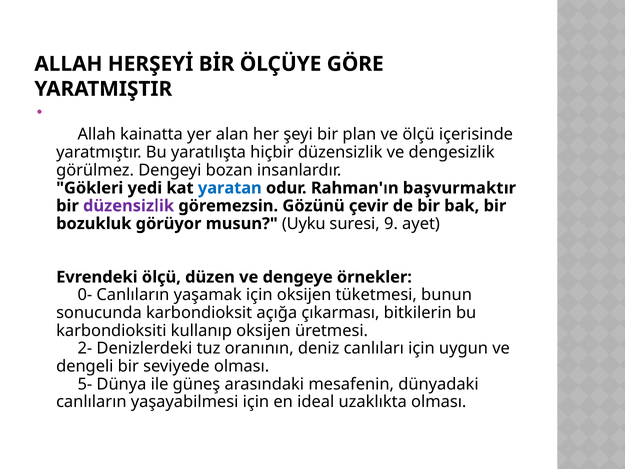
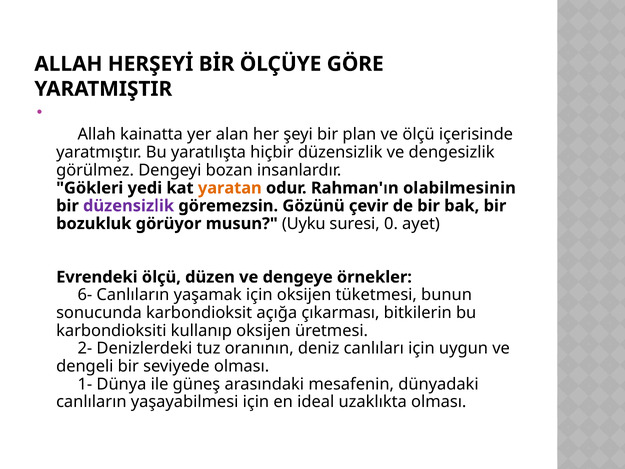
yaratan colour: blue -> orange (230, 188)
başvurmaktır: başvurmaktır -> olabilmesinin (459, 188)
9: 9 -> 0 (391, 224)
0-: 0- -> 6- (85, 295)
5-: 5- -> 1- (85, 384)
